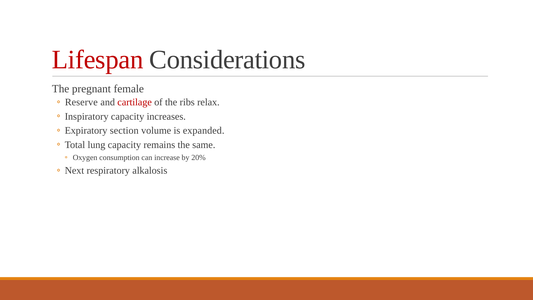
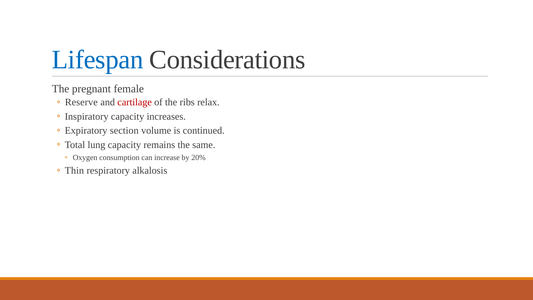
Lifespan colour: red -> blue (98, 60)
expanded: expanded -> continued (204, 131)
Next: Next -> Thin (74, 171)
